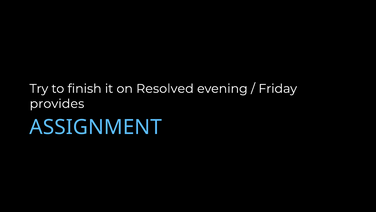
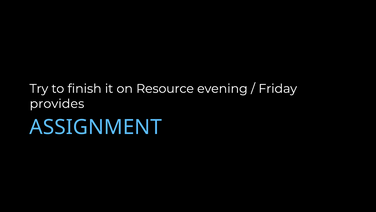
Resolved: Resolved -> Resource (165, 88)
